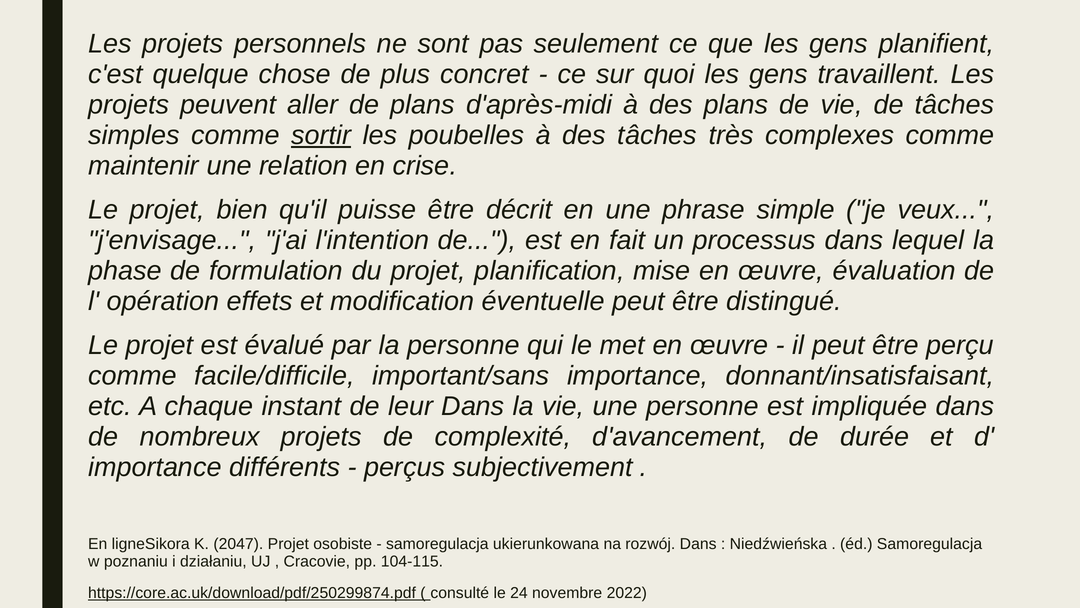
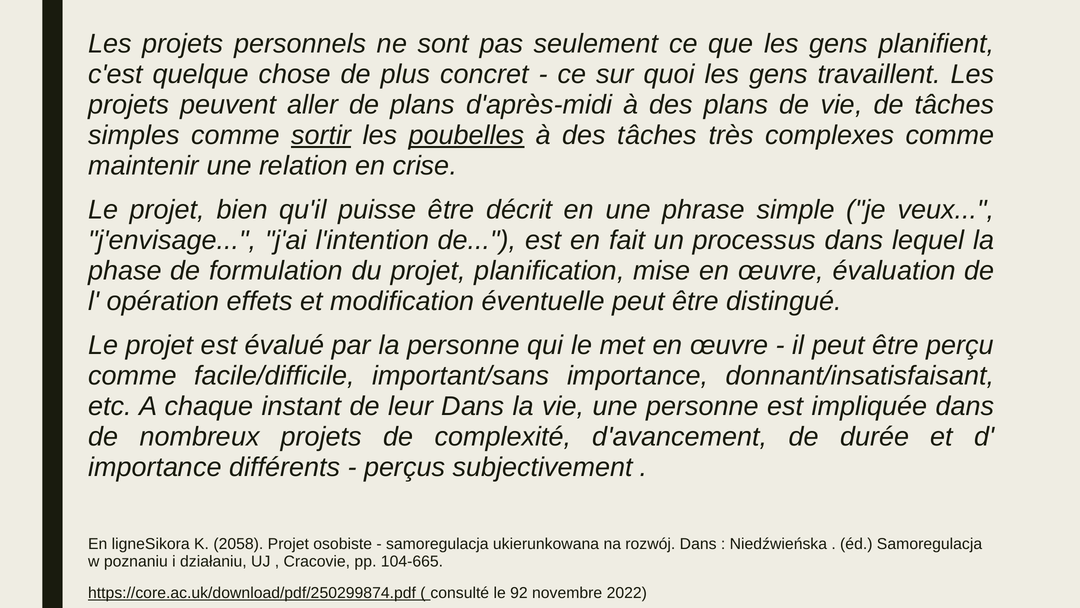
poubelles underline: none -> present (467, 135)
2047: 2047 -> 2058 (238, 543)
104-115: 104-115 -> 104-665 (412, 561)
24: 24 -> 92 (519, 592)
